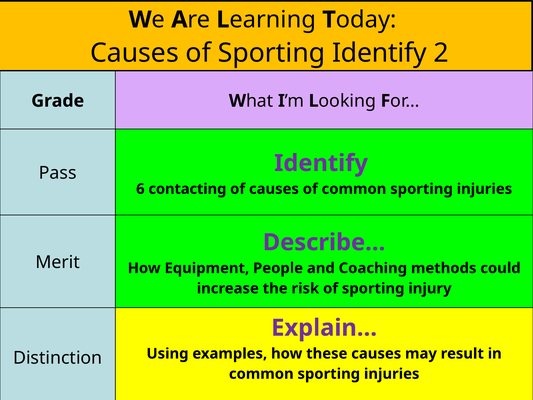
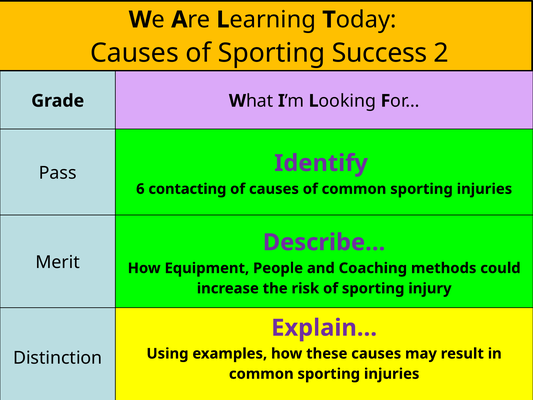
Sporting Identify: Identify -> Success (380, 53)
